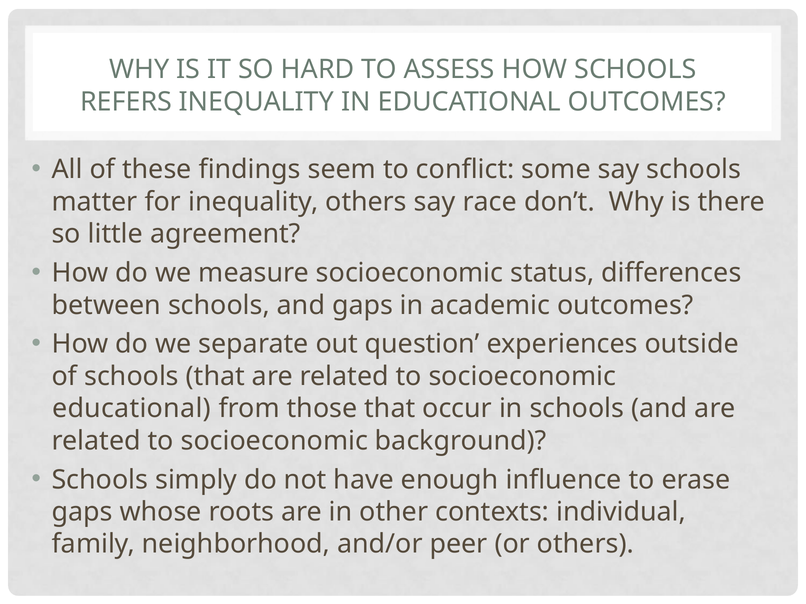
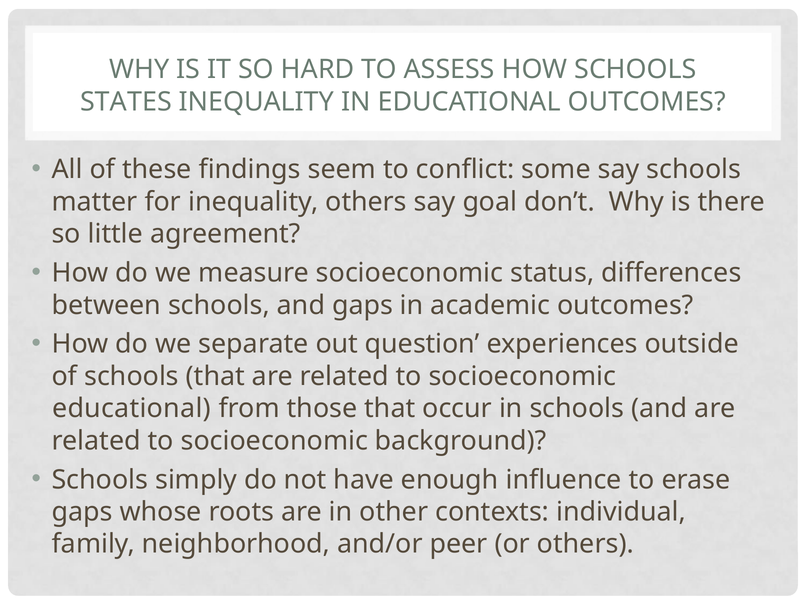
REFERS: REFERS -> STATES (126, 102)
race: race -> goal (490, 202)
